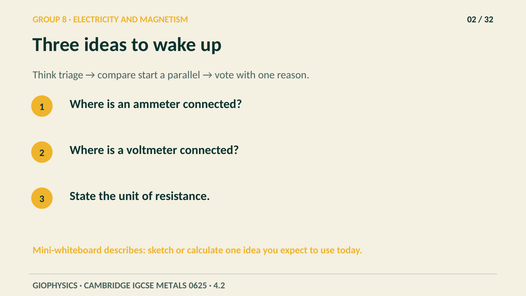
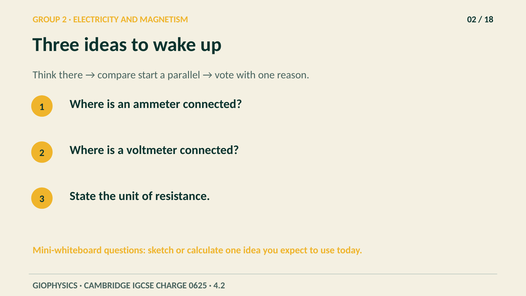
GROUP 8: 8 -> 2 (64, 19)
32: 32 -> 18 (489, 19)
triage: triage -> there (71, 75)
describes: describes -> questions (125, 250)
METALS: METALS -> CHARGE (171, 285)
